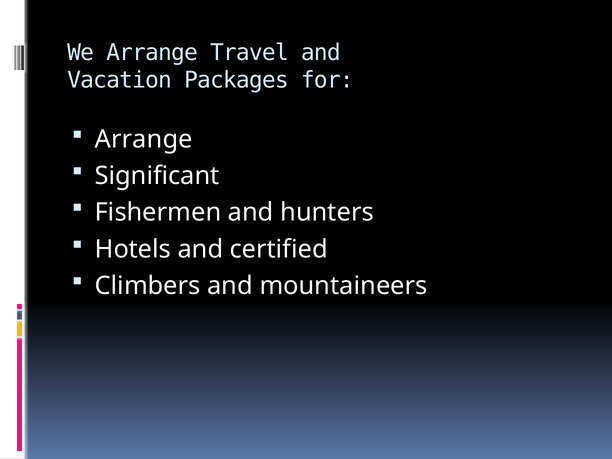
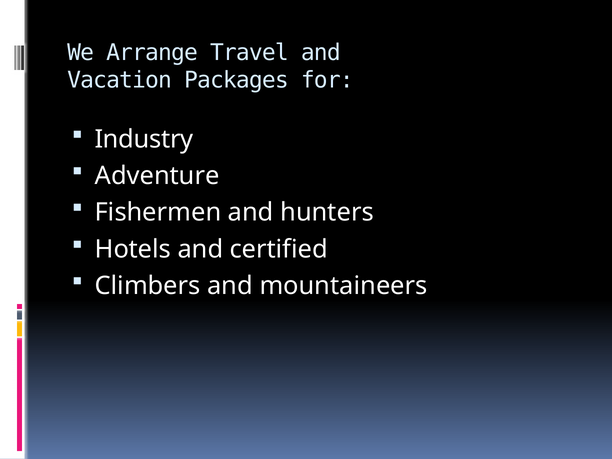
Arrange: Arrange -> Industry (144, 139)
Significant: Significant -> Adventure (157, 176)
